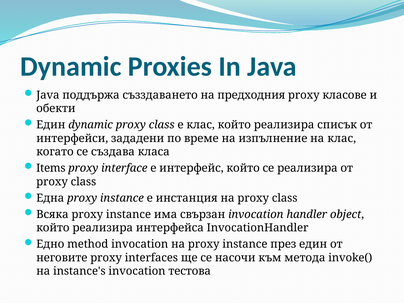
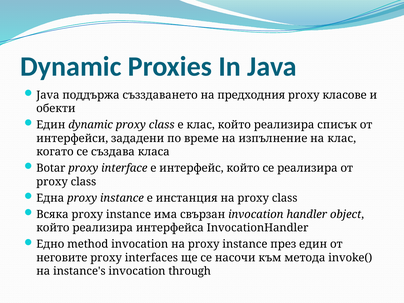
Items: Items -> Botar (51, 168)
тестова: тестова -> through (190, 271)
